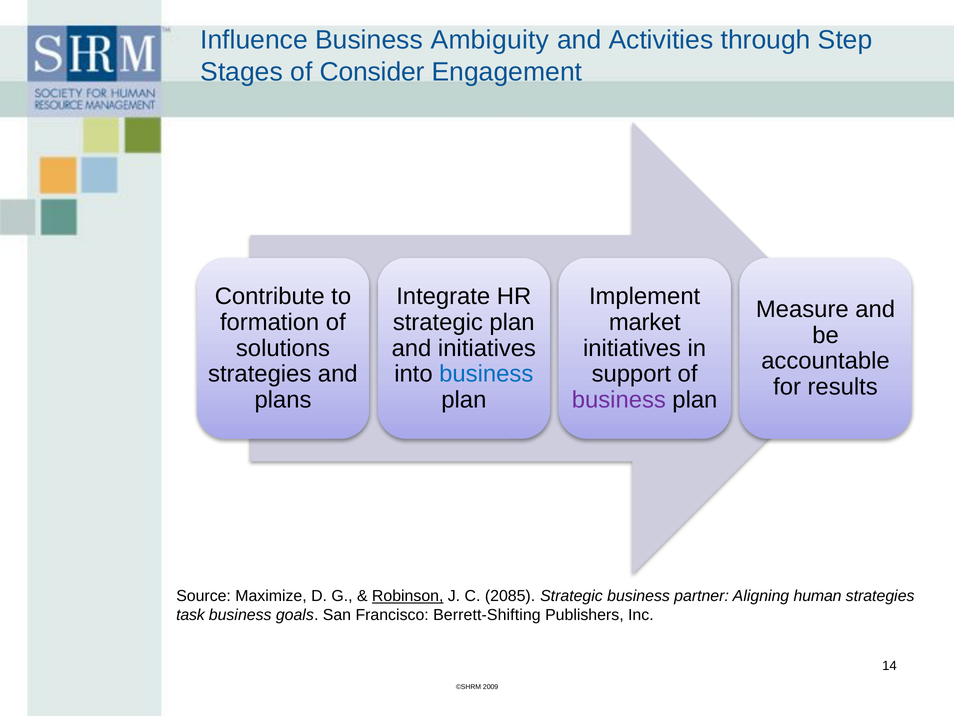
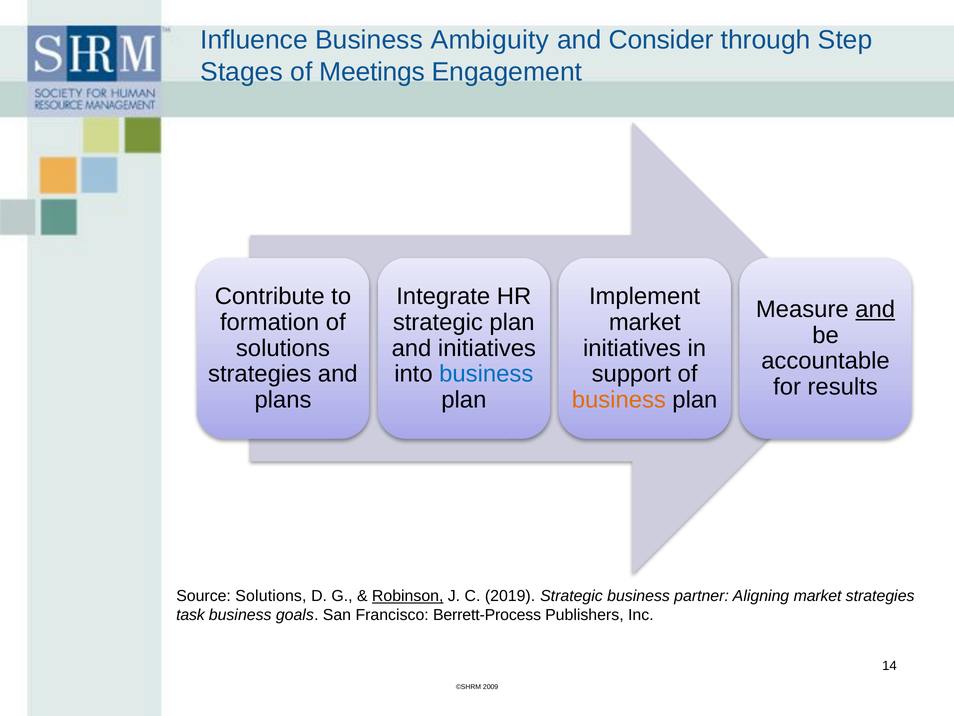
Activities: Activities -> Consider (661, 40)
Consider: Consider -> Meetings (372, 72)
and underline: none -> present (875, 309)
business colour: purple -> orange (619, 399)
Source Maximize: Maximize -> Solutions (271, 596)
2085: 2085 -> 2019 (510, 596)
Aligning human: human -> market (818, 596)
Berrett-Shifting: Berrett-Shifting -> Berrett-Process (487, 615)
